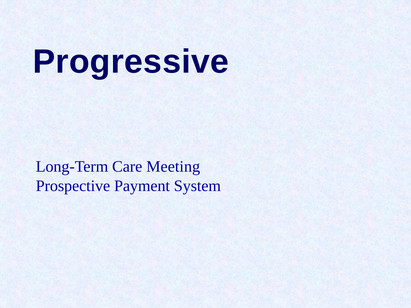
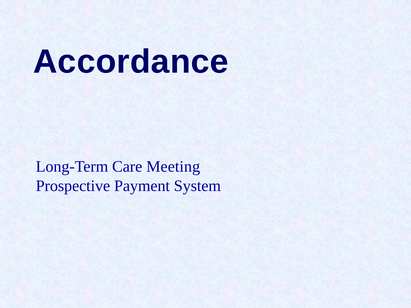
Progressive: Progressive -> Accordance (131, 62)
